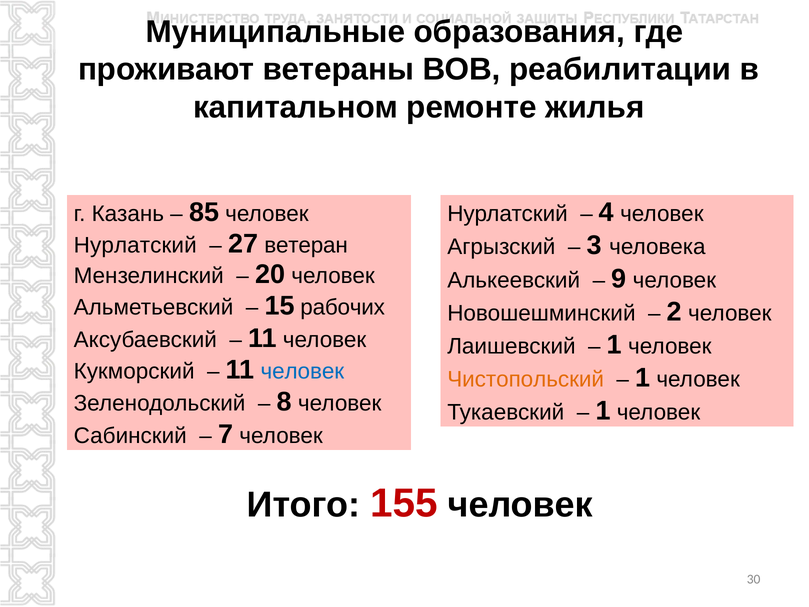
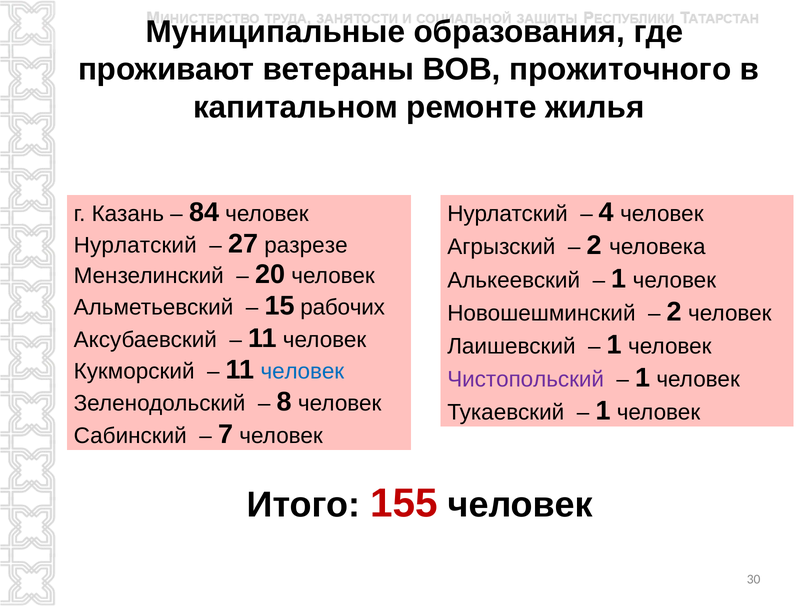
реабилитации: реабилитации -> прожиточного (620, 69)
85: 85 -> 84 (204, 212)
ветеран: ветеран -> разрезе (306, 245)
3: 3 -> 2 (594, 245)
9: 9 -> 1 (619, 279)
Чистопольский colour: orange -> purple (526, 379)
